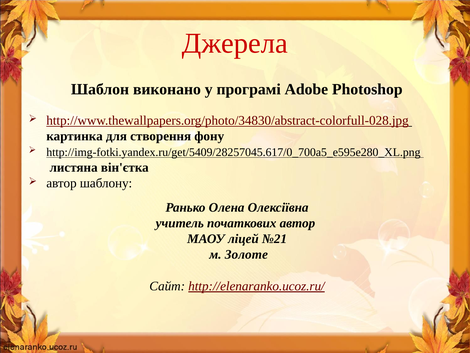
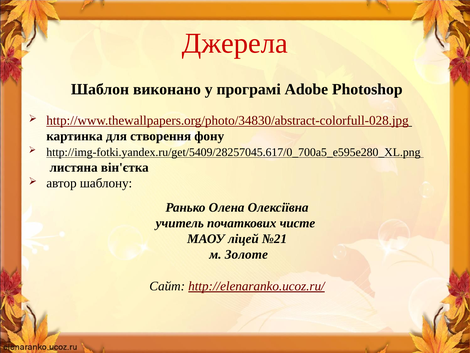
початкових автор: автор -> чисте (297, 223)
